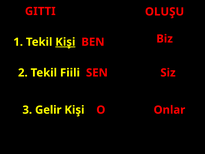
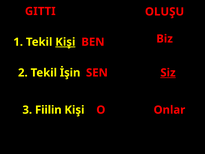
Fiili: Fiili -> İşin (70, 73)
Siz underline: none -> present (168, 73)
Gelir: Gelir -> Fiilin (48, 110)
